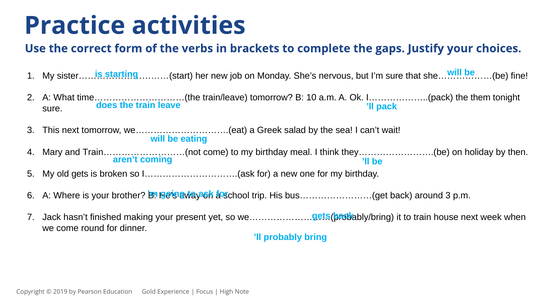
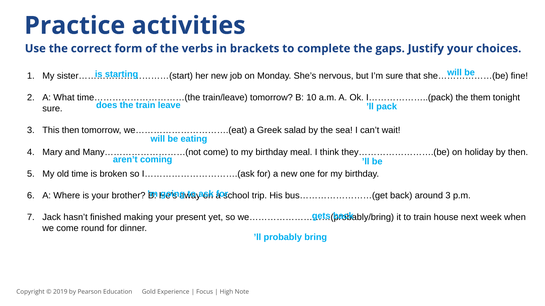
This next: next -> then (71, 131)
Train………………………(not: Train………………………(not -> Many………………………(not (142, 152)
old gets: gets -> time (80, 174)
